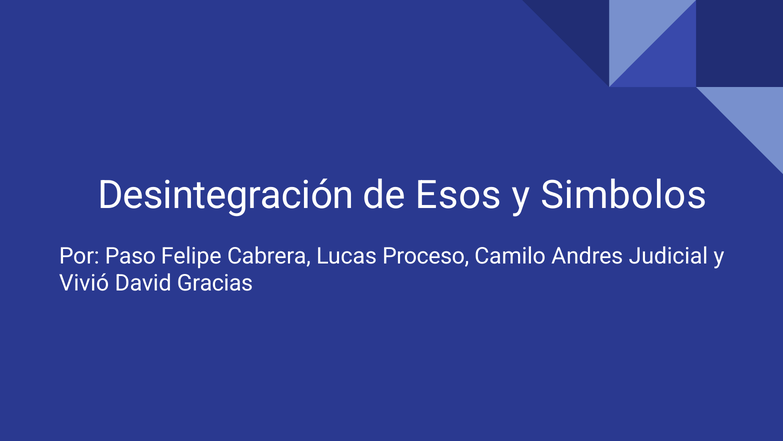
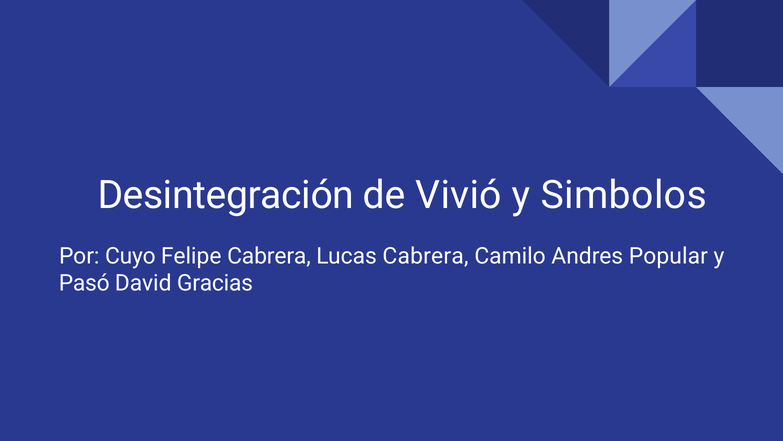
Esos: Esos -> Vivió (459, 195)
Paso: Paso -> Cuyo (130, 256)
Lucas Proceso: Proceso -> Cabrera (425, 256)
Judicial: Judicial -> Popular (668, 256)
Vivió: Vivió -> Pasó (84, 283)
